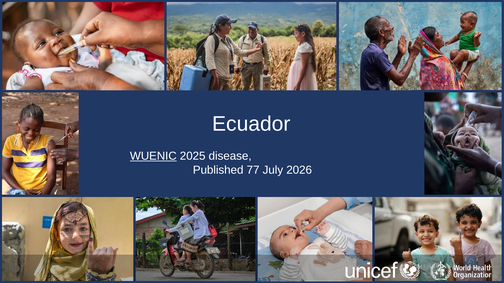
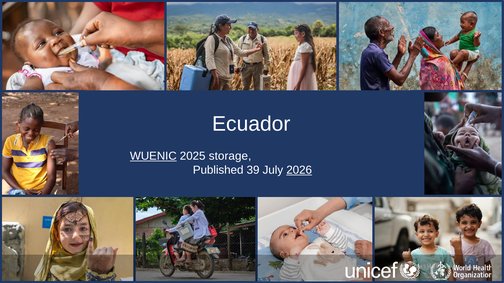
disease: disease -> storage (230, 156)
77: 77 -> 39 (253, 170)
2026 underline: none -> present (299, 170)
